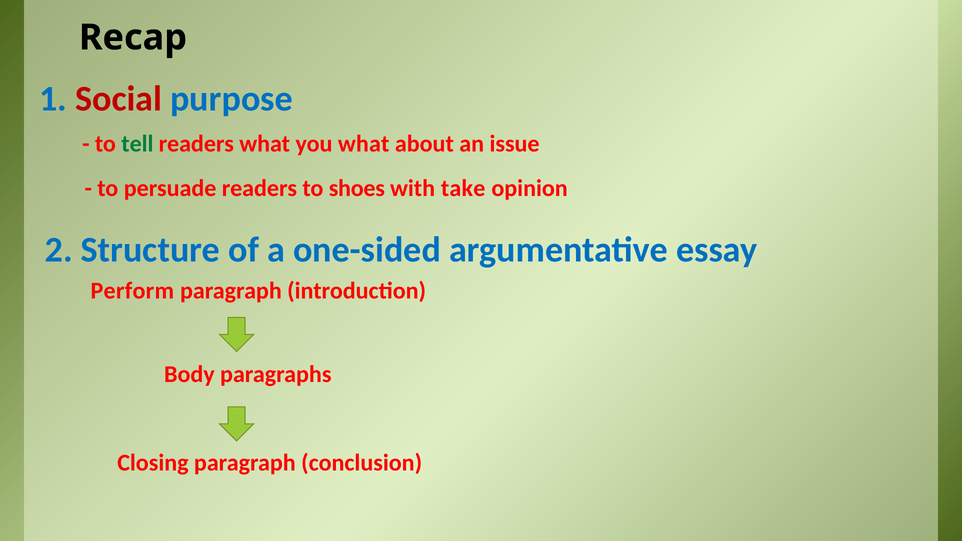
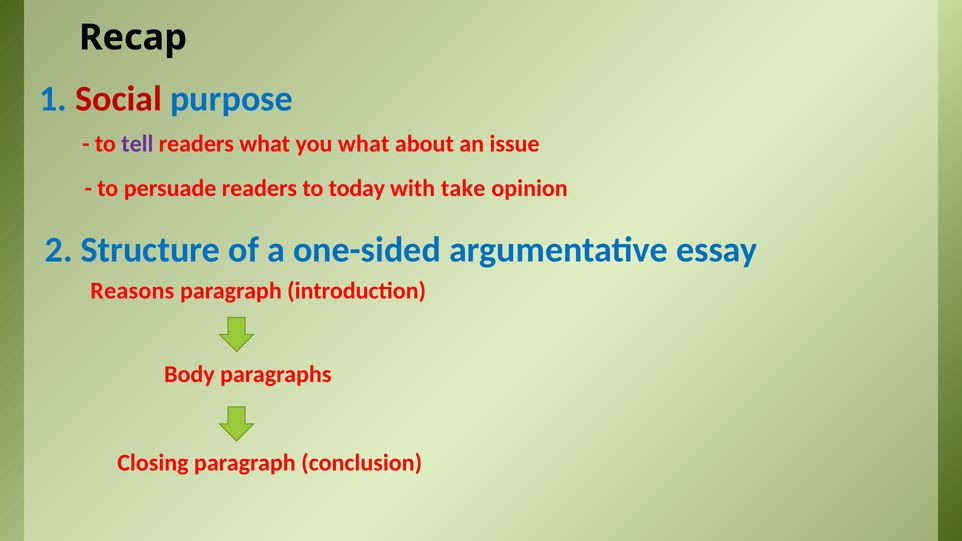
tell colour: green -> purple (137, 144)
shoes: shoes -> today (357, 189)
Perform: Perform -> Reasons (132, 291)
